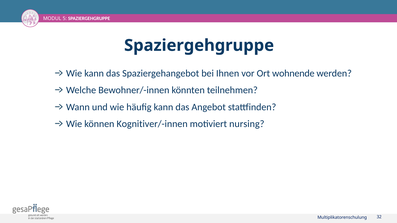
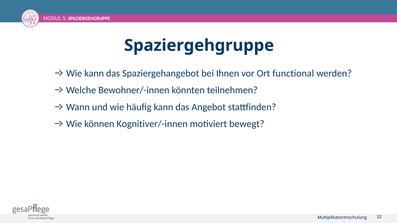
wohnende: wohnende -> functional (293, 73)
nursing: nursing -> bewegt (247, 124)
